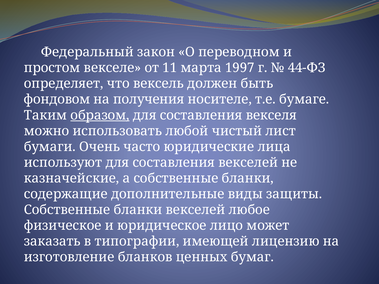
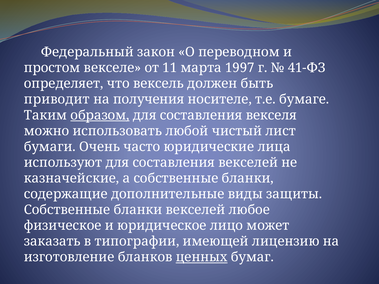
44-ФЗ: 44-ФЗ -> 41-ФЗ (307, 68)
фондовом: фондовом -> приводит (57, 99)
ценных underline: none -> present (202, 257)
